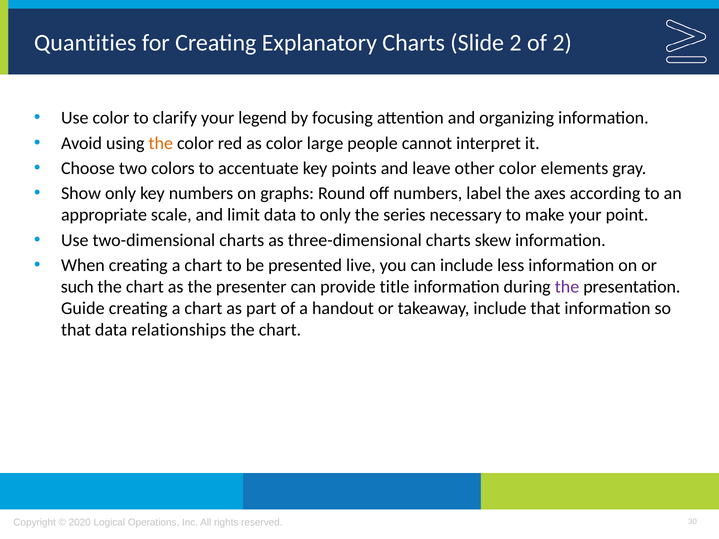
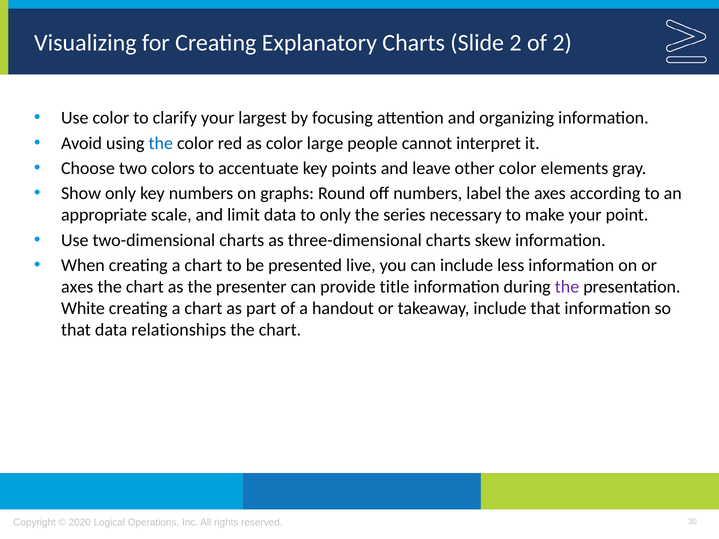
Quantities: Quantities -> Visualizing (85, 43)
legend: legend -> largest (263, 118)
the colour: orange -> blue (161, 143)
such: such -> axes (77, 287)
Guide: Guide -> White (83, 309)
